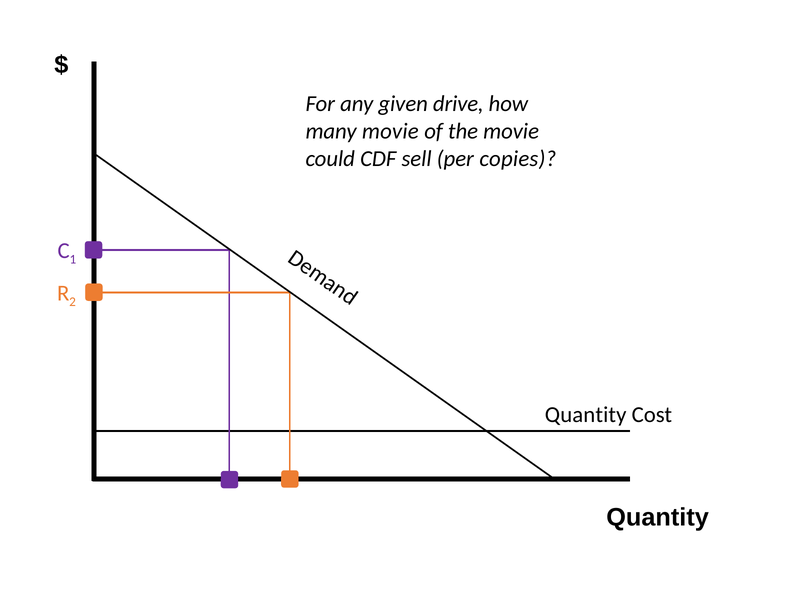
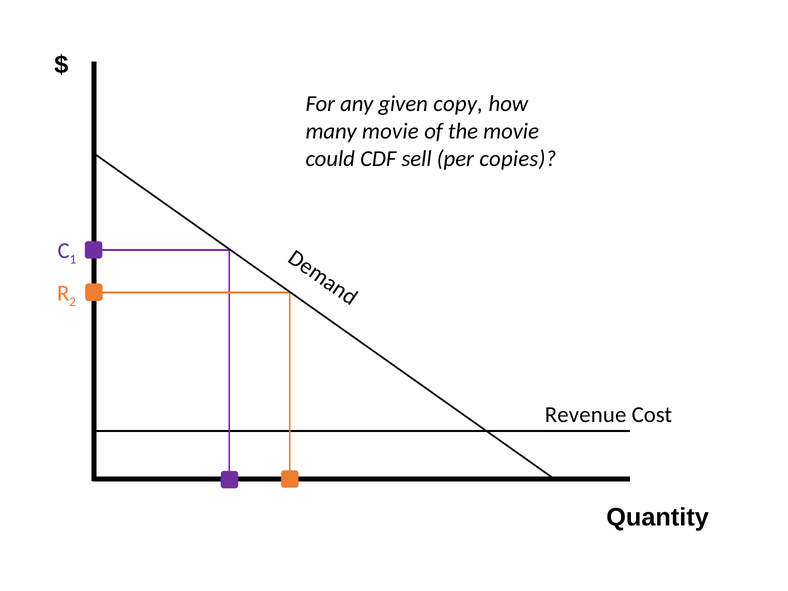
drive: drive -> copy (458, 104)
Quantity: Quantity -> Revenue (586, 415)
